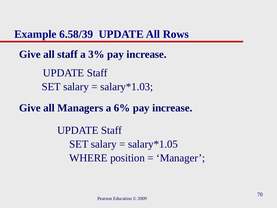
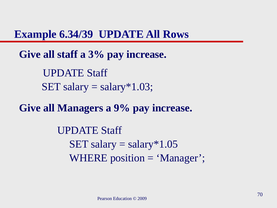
6.58/39: 6.58/39 -> 6.34/39 (76, 34)
6%: 6% -> 9% (122, 108)
